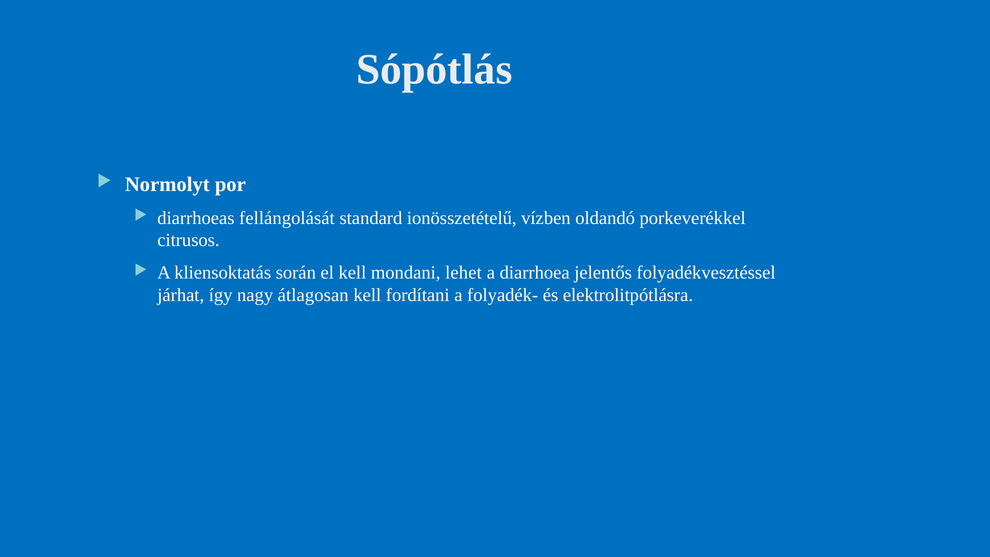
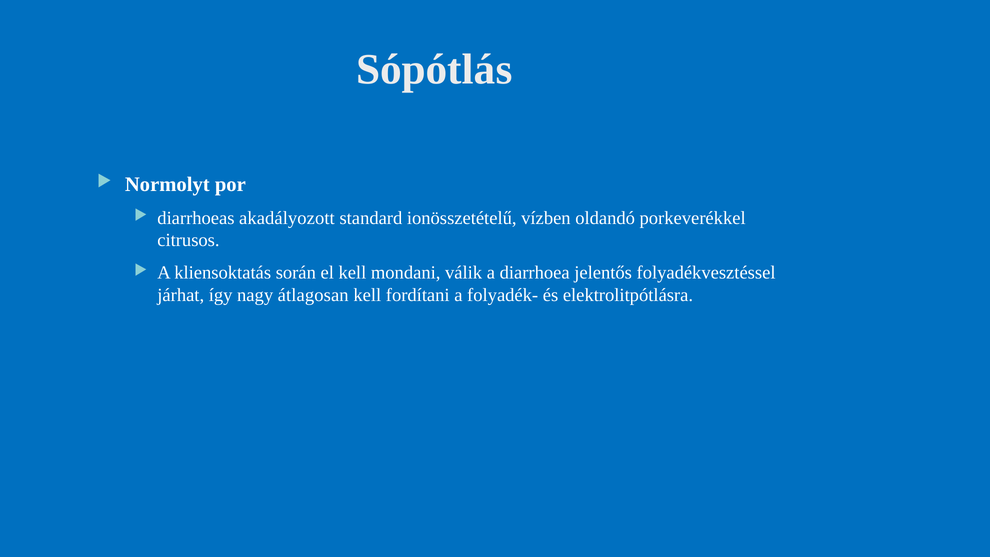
fellángolását: fellángolását -> akadályozott (287, 218)
lehet: lehet -> válik (464, 273)
